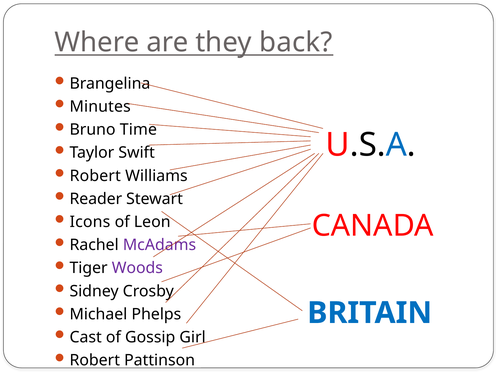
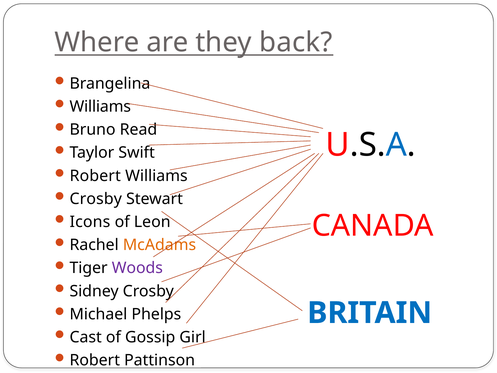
Minutes: Minutes -> Williams (100, 107)
Time: Time -> Read (138, 130)
Reader: Reader -> Crosby (96, 199)
McAdams colour: purple -> orange (160, 245)
